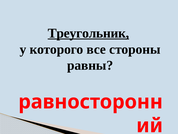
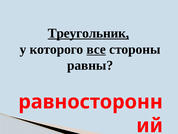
все underline: none -> present (96, 49)
